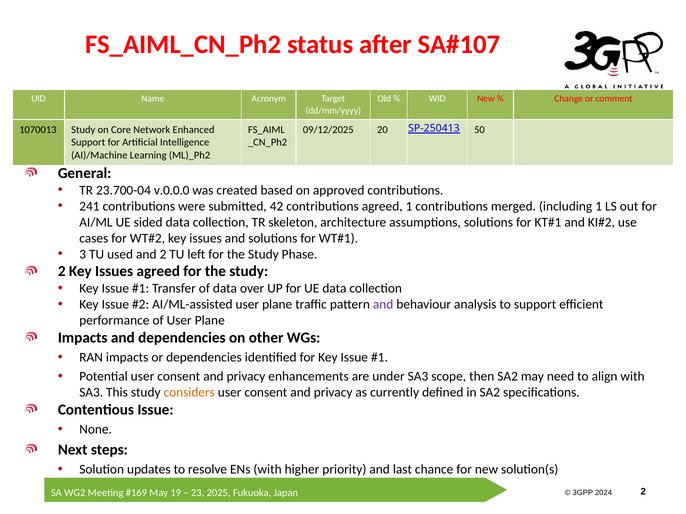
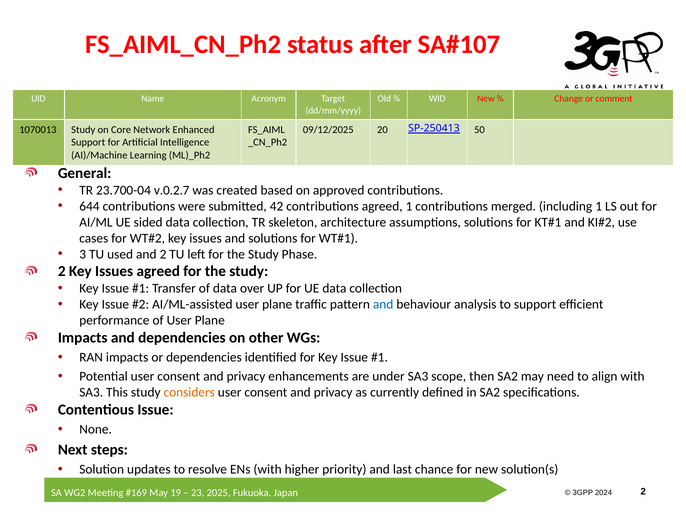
v.0.0.0: v.0.0.0 -> v.0.2.7 (172, 190)
241: 241 -> 644 (89, 206)
and colour: purple -> blue (383, 305)
